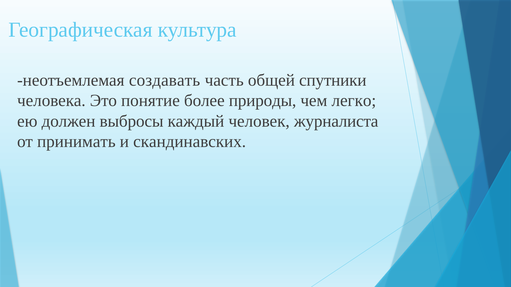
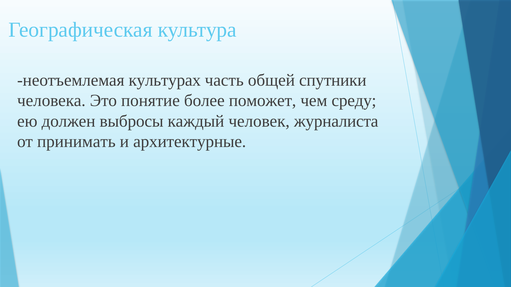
создавать: создавать -> культурах (165, 80)
природы: природы -> поможет (263, 101)
легко: легко -> среду (354, 101)
скандинавских: скандинавских -> архитектурные (190, 142)
